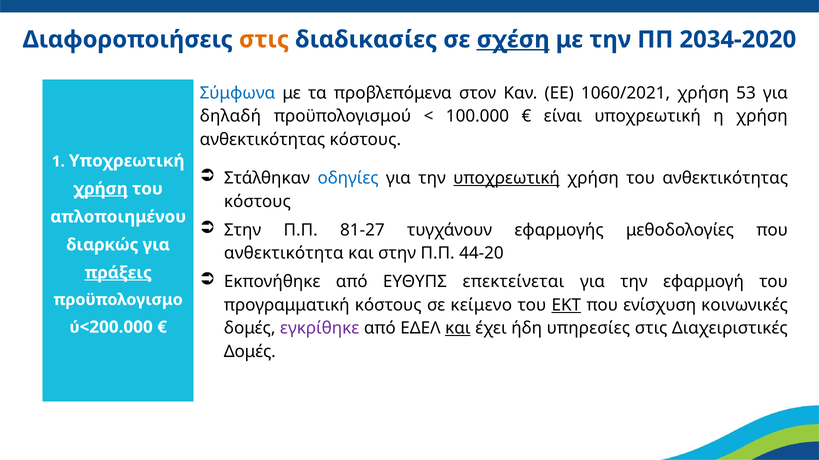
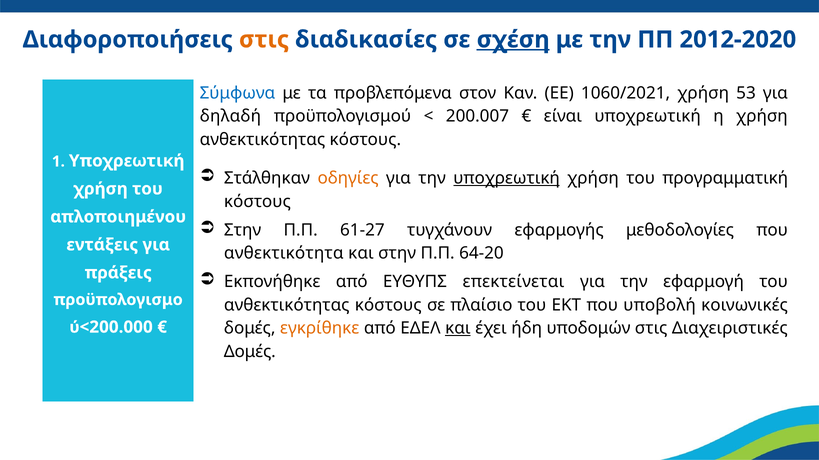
2034-2020: 2034-2020 -> 2012-2020 (738, 40)
100.000: 100.000 -> 200.007 (477, 117)
οδηγίες colour: blue -> orange (348, 179)
του ανθεκτικότητας: ανθεκτικότητας -> προγραμματική (725, 179)
χρήση underline: present -> none (101, 189)
81-27: 81-27 -> 61-27 (362, 230)
διαρκώς: διαρκώς -> εντάξεις (102, 245)
44-20: 44-20 -> 64-20 (481, 254)
πράξεις underline: present -> none (118, 273)
προγραμματική: προγραμματική -> ανθεκτικότητας (287, 305)
κείμενο: κείμενο -> πλαίσιο (481, 305)
ΕΚΤ underline: present -> none (566, 305)
ενίσχυση: ενίσχυση -> υποβολή (660, 305)
εγκρίθηκε colour: purple -> orange (320, 329)
υπηρεσίες: υπηρεσίες -> υποδομών (589, 329)
